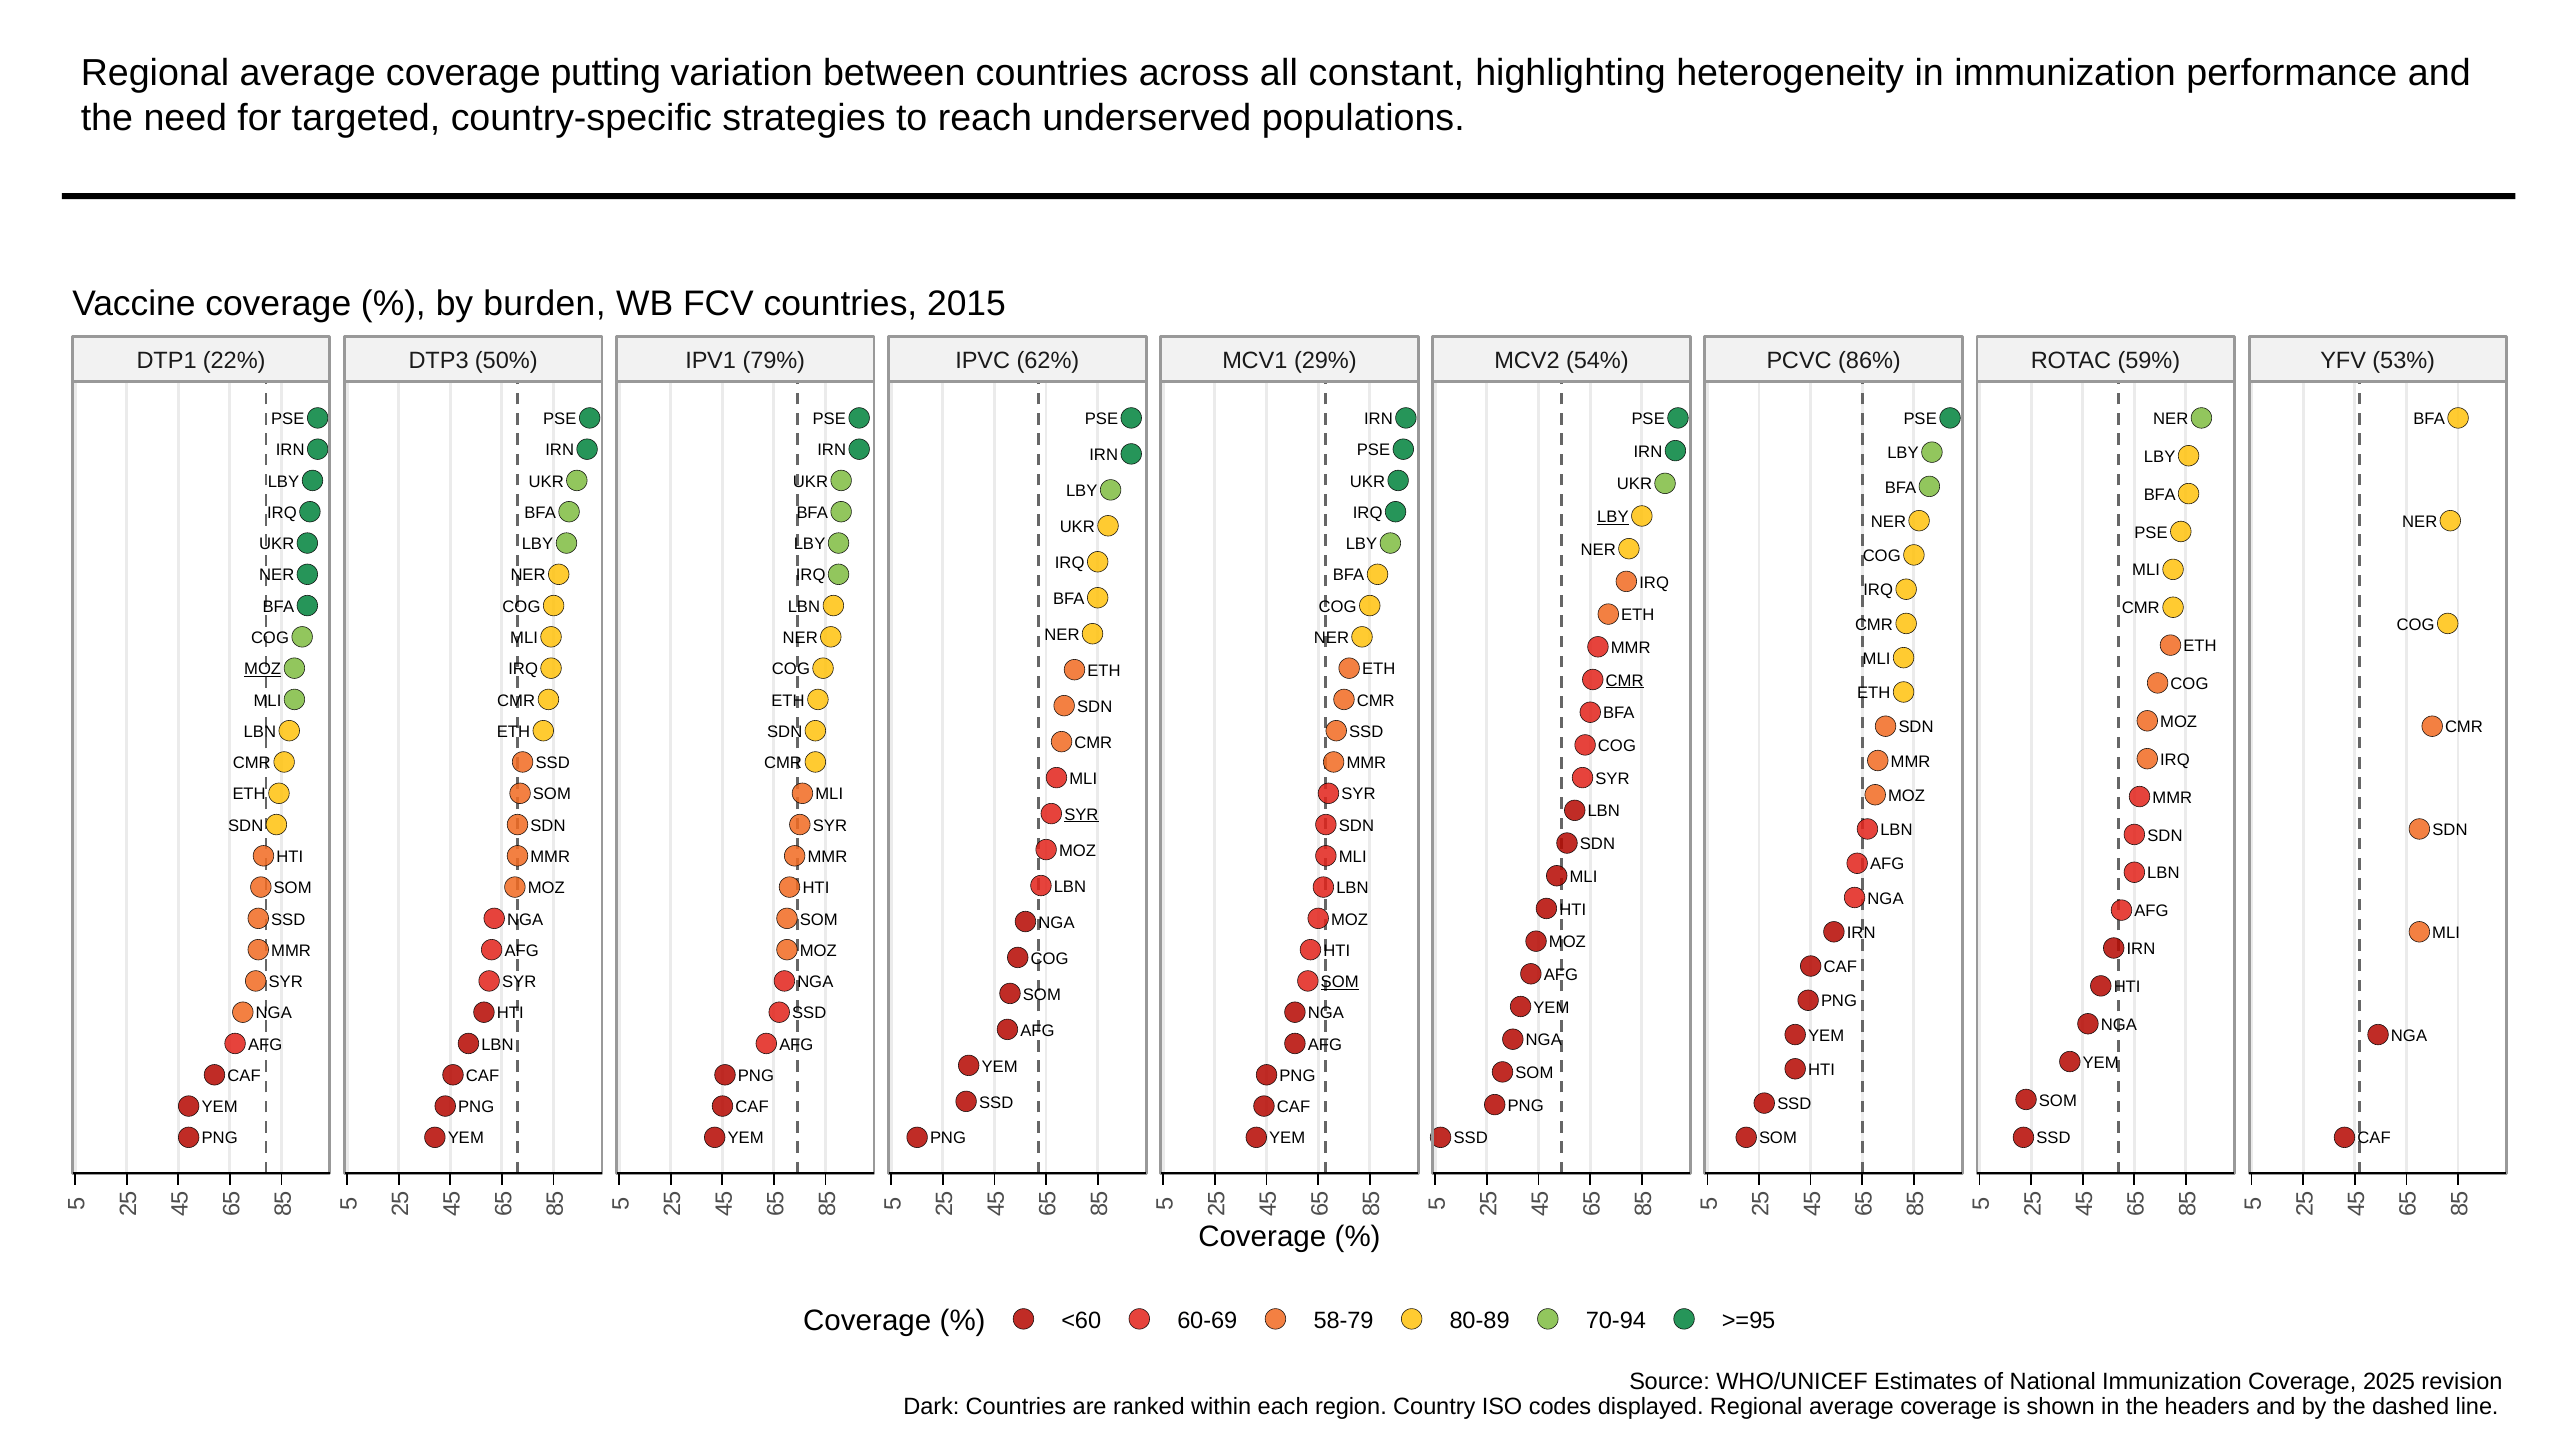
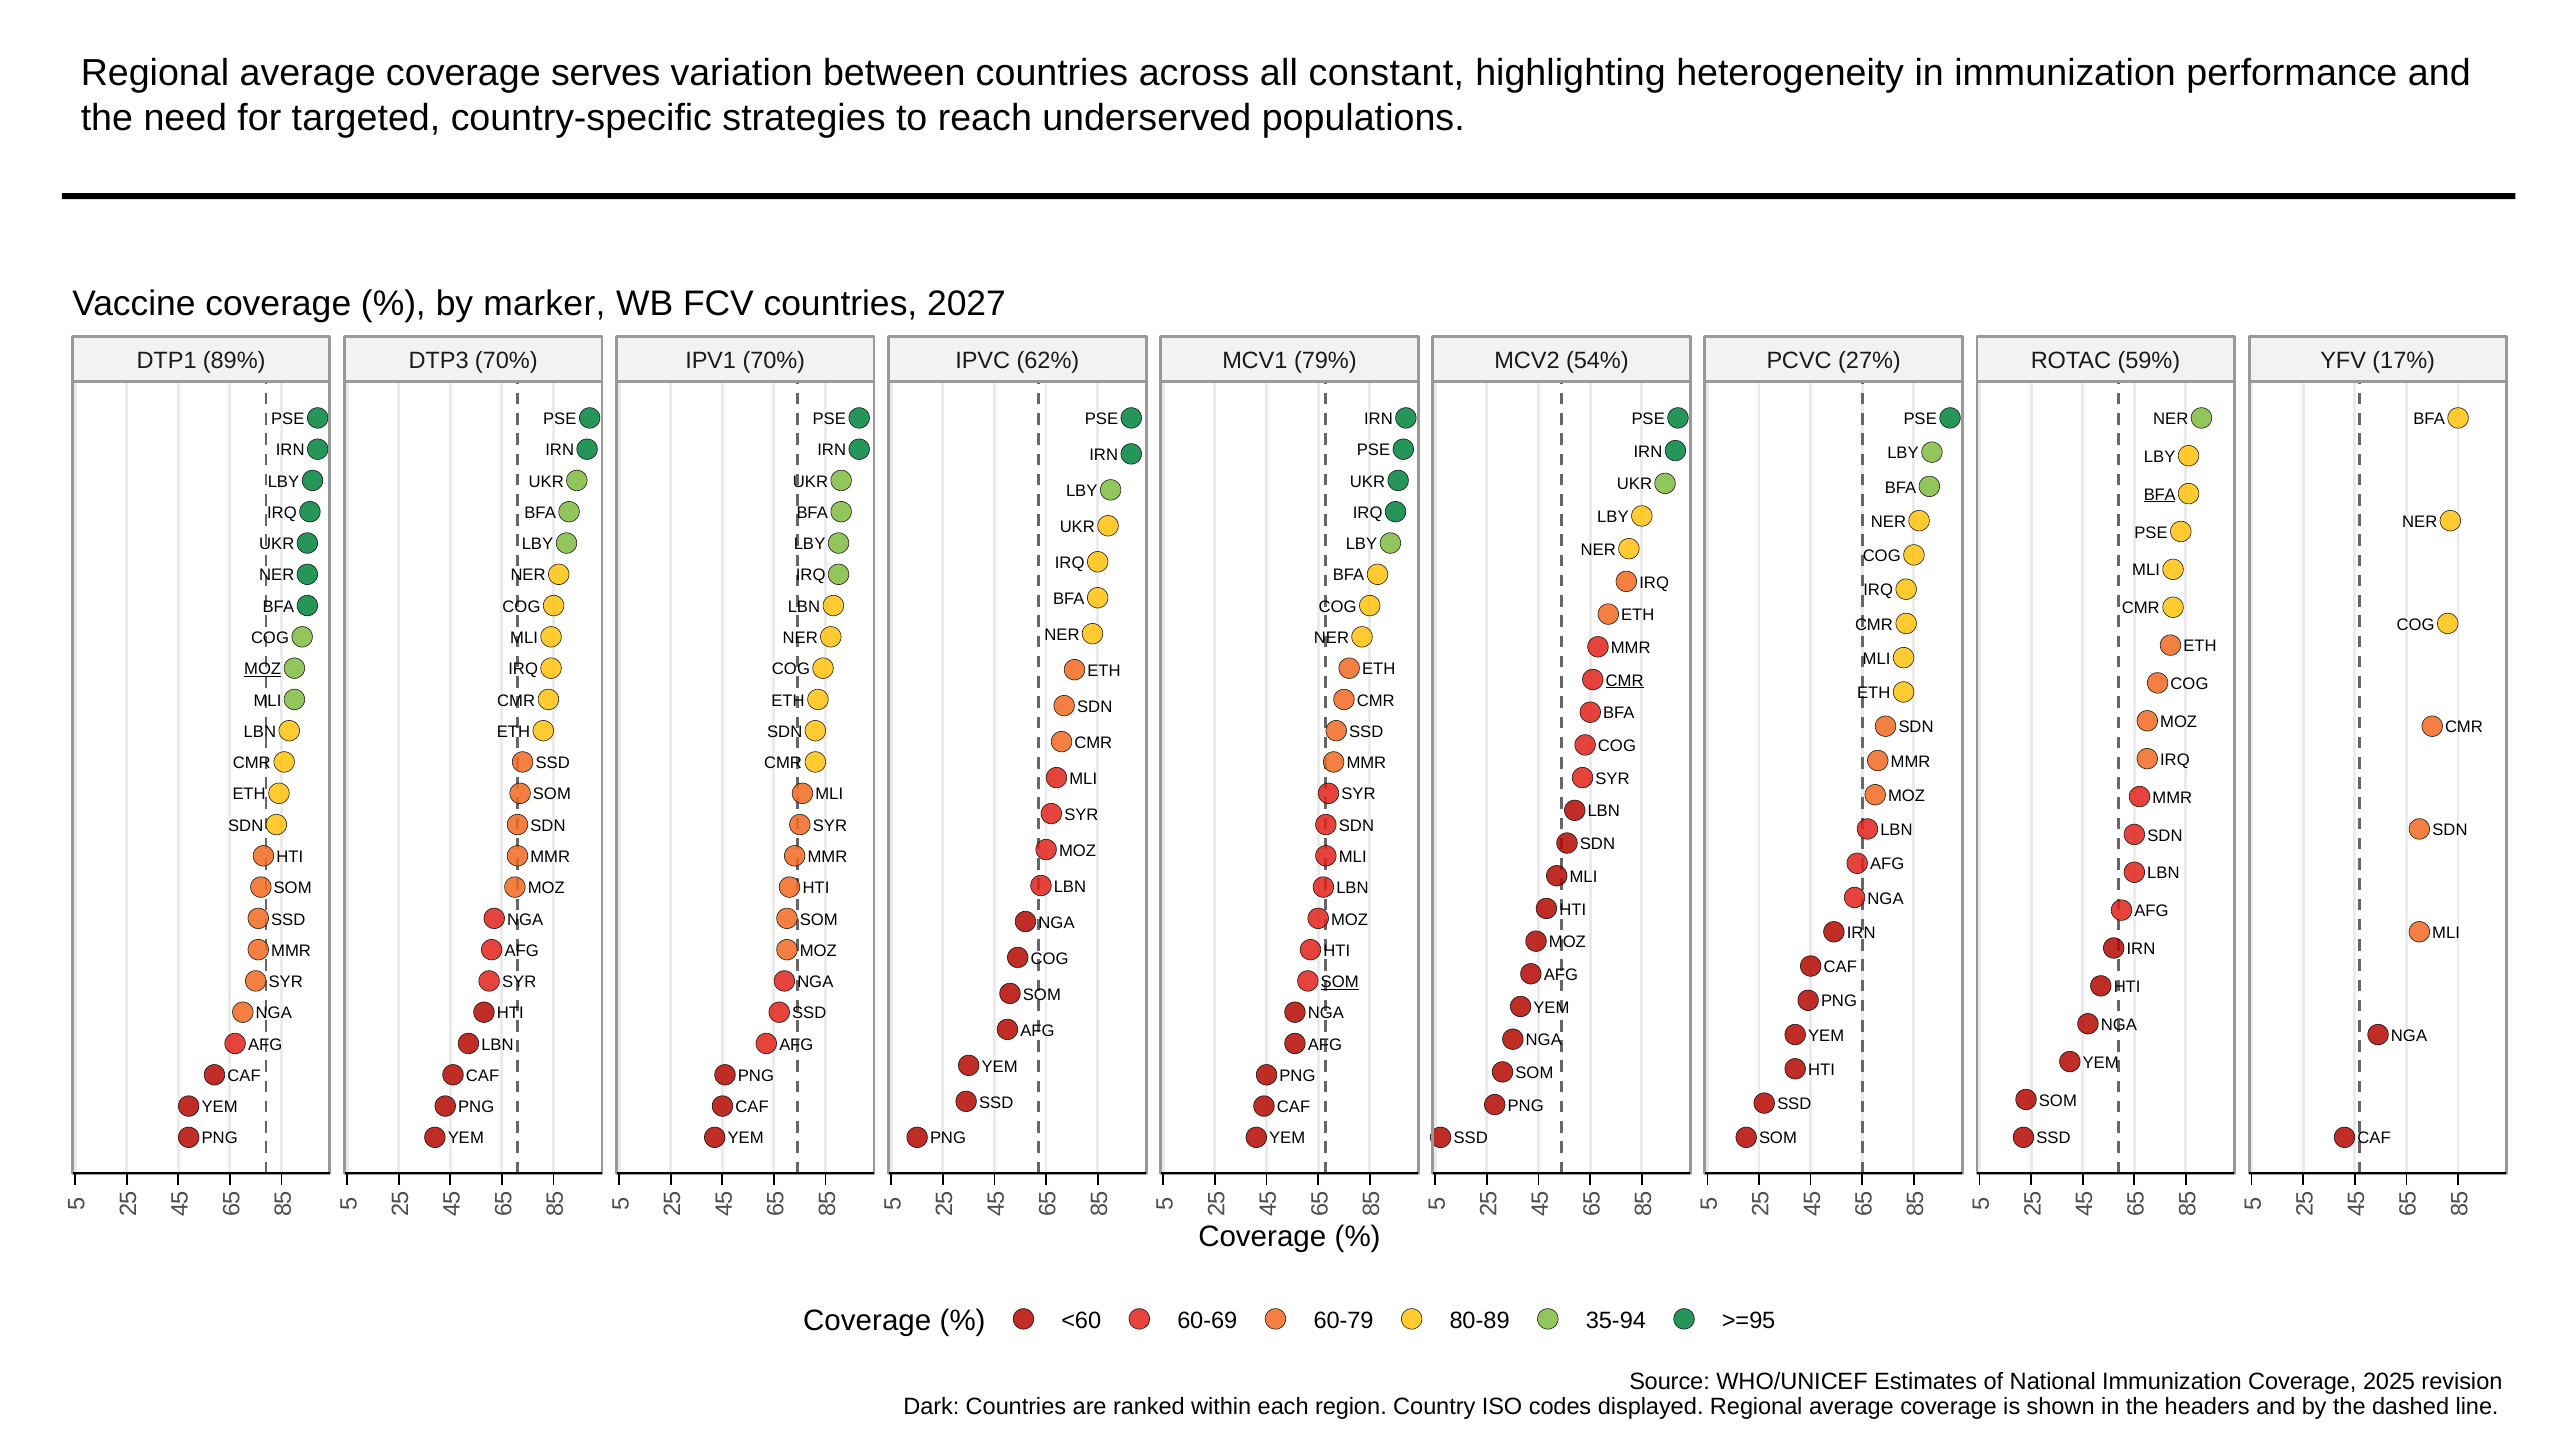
putting: putting -> serves (606, 73)
burden: burden -> marker (544, 304)
2015: 2015 -> 2027 (967, 304)
22%: 22% -> 89% (234, 361)
DTP3 50%: 50% -> 70% (506, 361)
IPV1 79%: 79% -> 70% (774, 361)
29%: 29% -> 79% (1325, 361)
86%: 86% -> 27% (1869, 361)
53%: 53% -> 17% (2404, 361)
BFA underline: none -> present (2160, 495)
LBY underline: present -> none (1613, 517)
SYR underline: present -> none (1081, 815)
58-79: 58-79 -> 60-79 (1344, 1320)
70-94: 70-94 -> 35-94 (1616, 1320)
